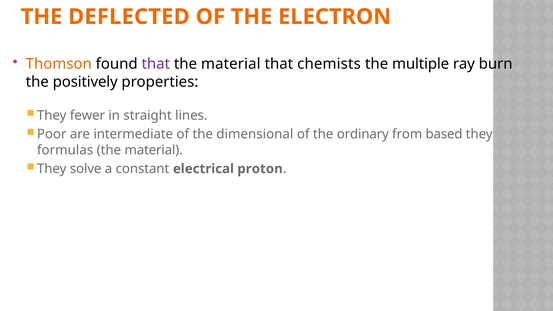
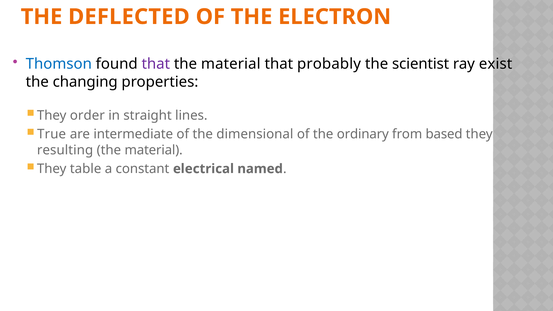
Thomson colour: orange -> blue (59, 64)
chemists: chemists -> probably (329, 64)
multiple: multiple -> scientist (421, 64)
burn: burn -> exist (496, 64)
positively: positively -> changing (85, 82)
fewer: fewer -> order (87, 115)
Poor: Poor -> True (52, 134)
formulas: formulas -> resulting (65, 150)
solve: solve -> table (86, 169)
proton: proton -> named (260, 169)
